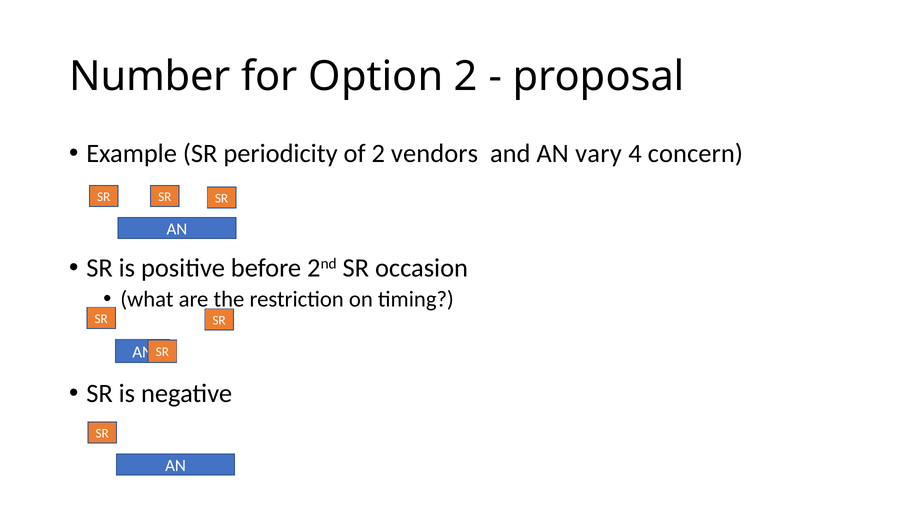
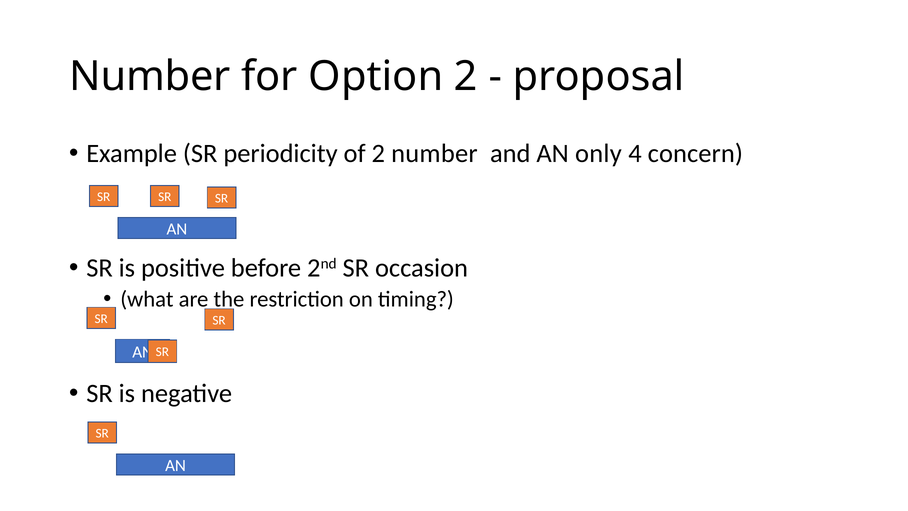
2 vendors: vendors -> number (434, 154)
vary: vary -> only (598, 154)
